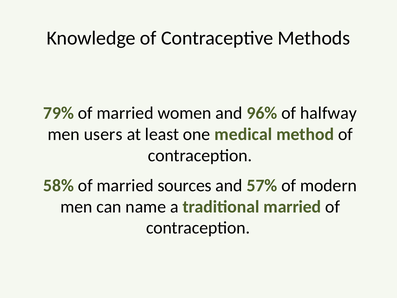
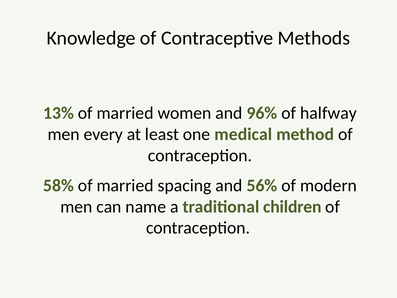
79%: 79% -> 13% (59, 113)
users: users -> every (103, 134)
sources: sources -> spacing (185, 185)
57%: 57% -> 56% (262, 185)
traditional married: married -> children (292, 207)
